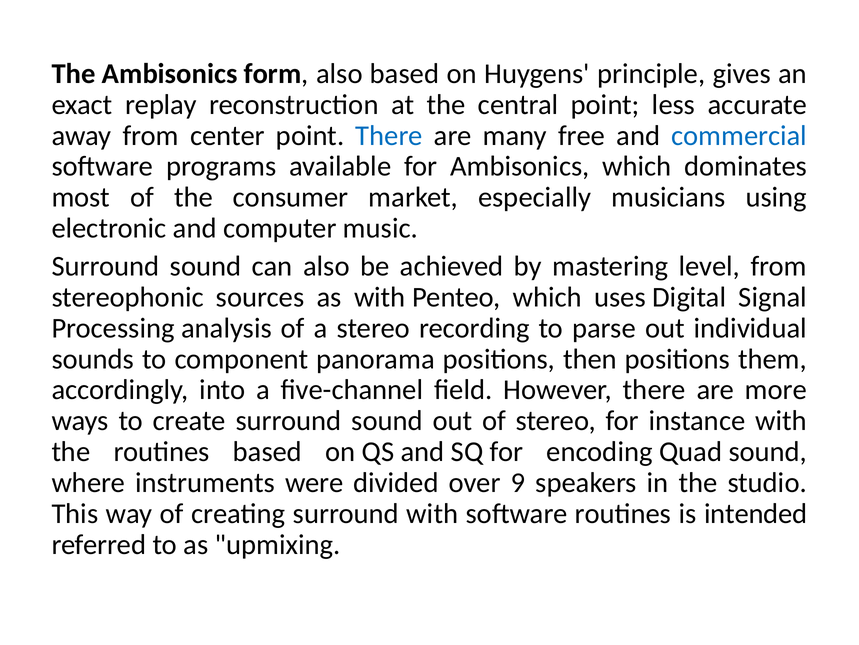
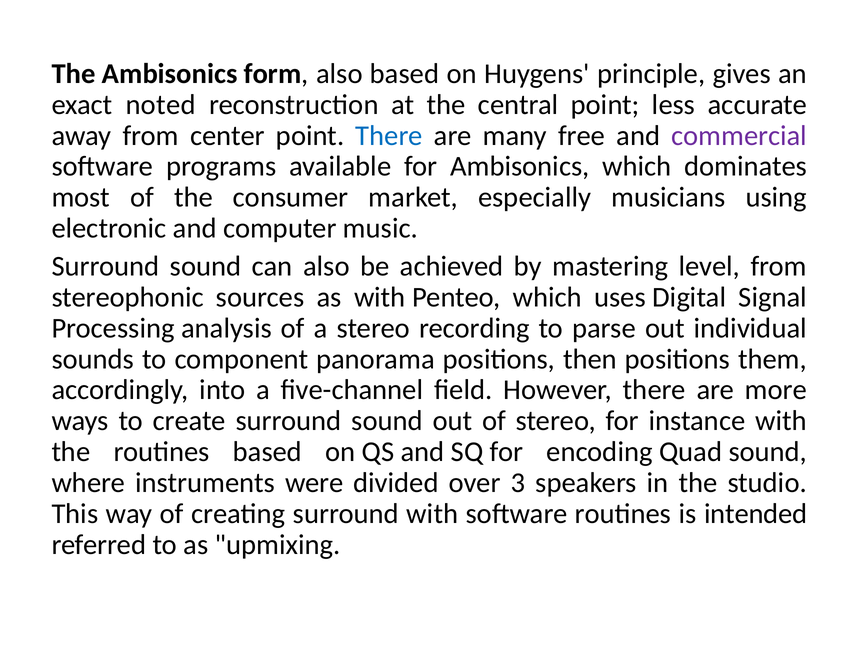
replay: replay -> noted (161, 105)
commercial colour: blue -> purple (739, 135)
9: 9 -> 3 (518, 482)
